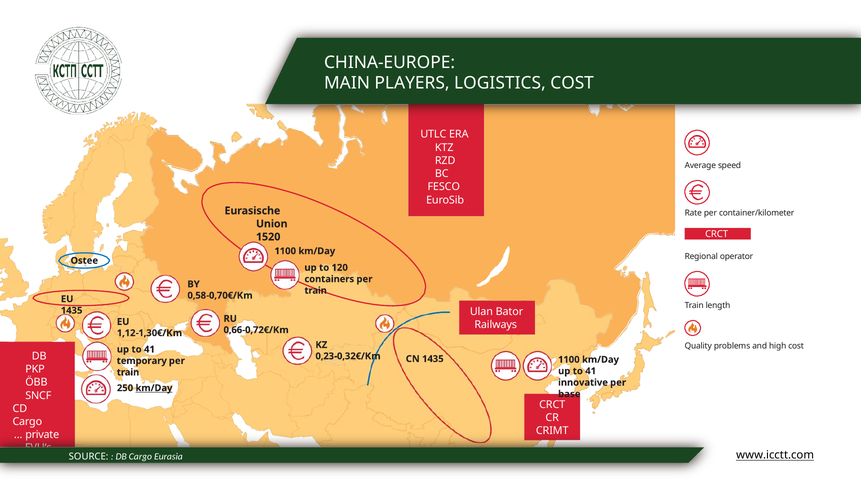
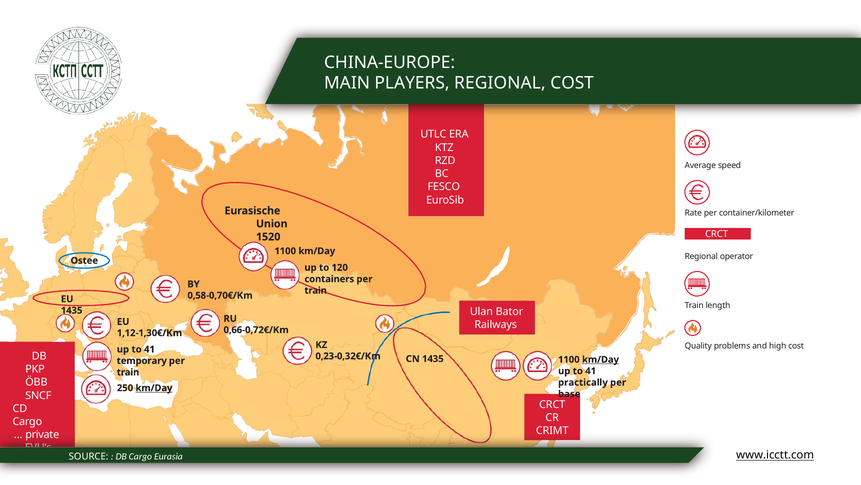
PLAYERS LOGISTICS: LOGISTICS -> REGIONAL (500, 83)
km/Day underline: none -> present (601, 360)
innovative: innovative -> practically (583, 382)
